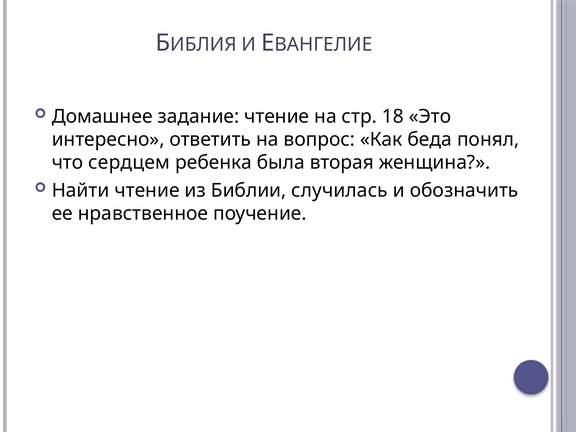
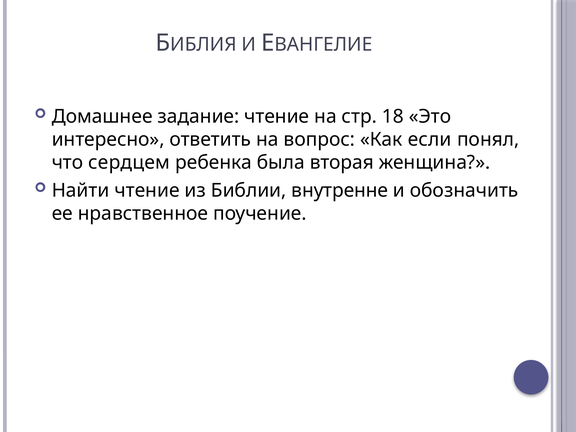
беда: беда -> если (430, 140)
случилась: случилась -> внутренне (340, 190)
